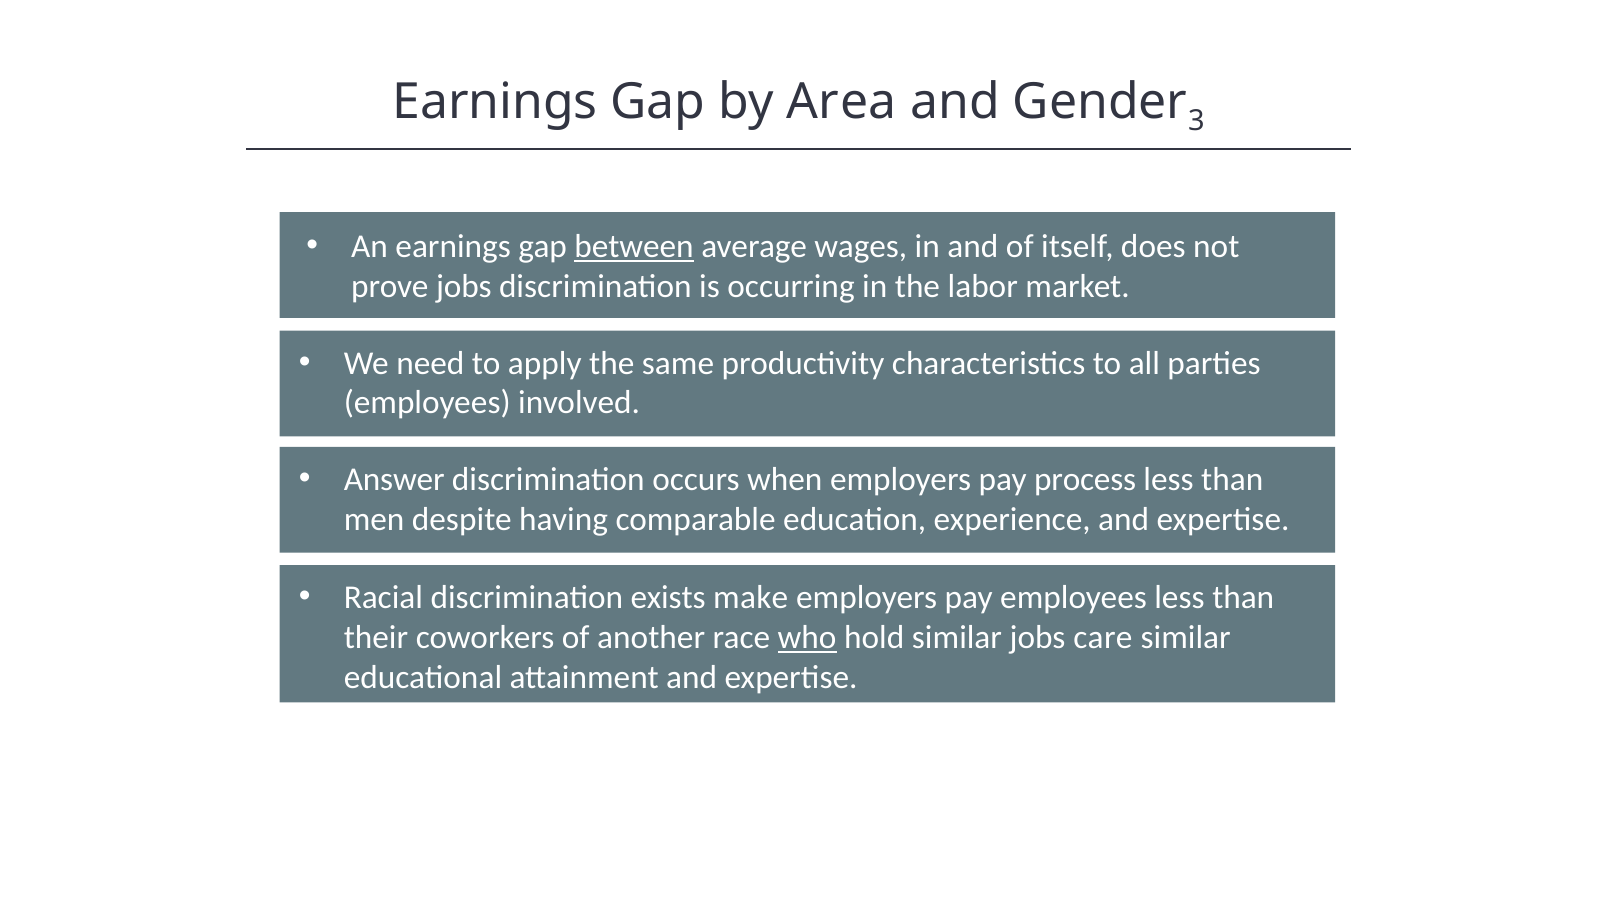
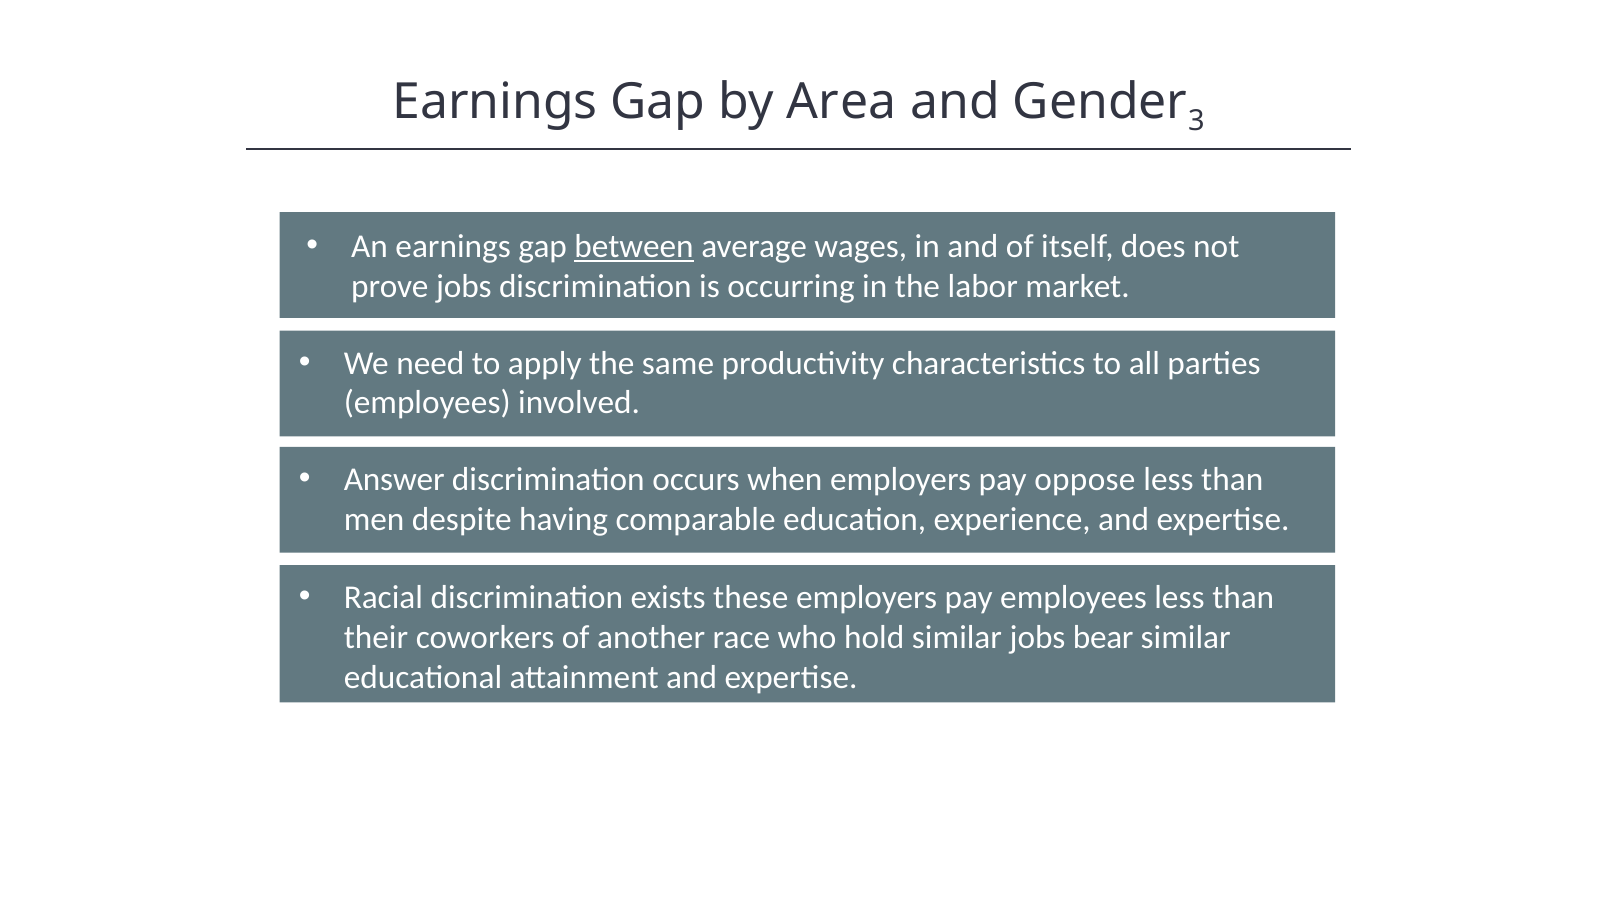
process: process -> oppose (1085, 479)
make: make -> these (751, 598)
who underline: present -> none (807, 638)
care: care -> bear (1103, 638)
